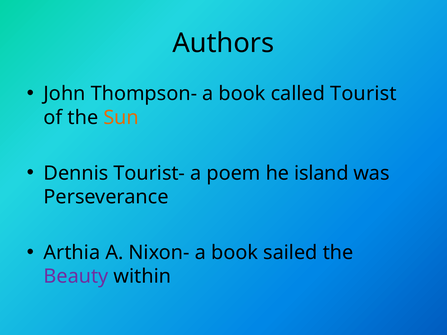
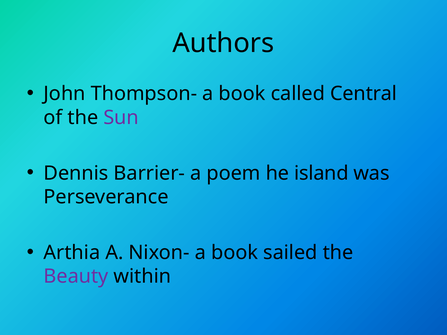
Tourist: Tourist -> Central (364, 94)
Sun colour: orange -> purple (121, 118)
Tourist-: Tourist- -> Barrier- (149, 173)
